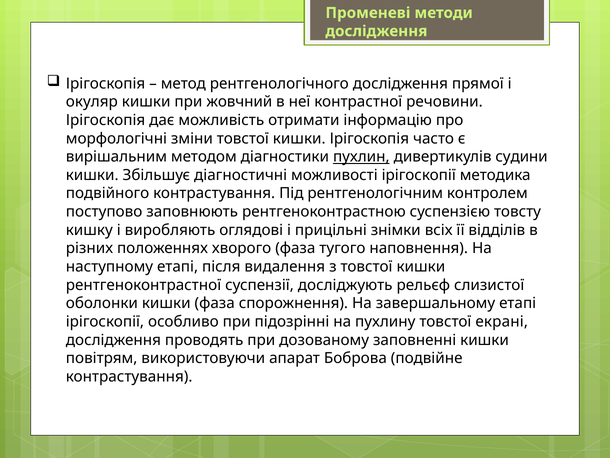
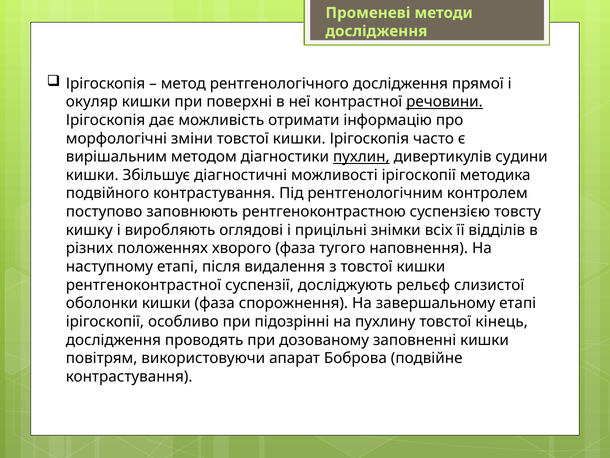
жовчний: жовчний -> поверхні (239, 102)
речовини underline: none -> present (445, 102)
екрані: екрані -> кінець (502, 321)
